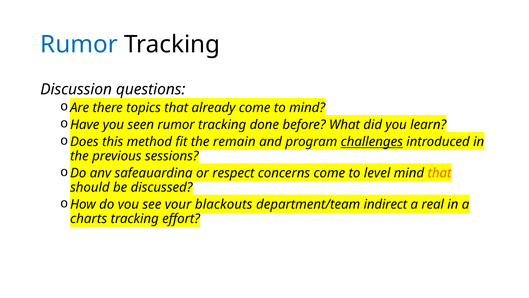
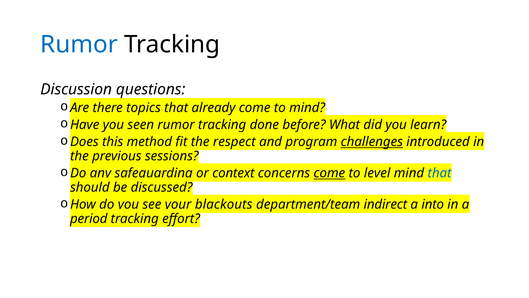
remain: remain -> respect (234, 142)
respect: respect -> context (233, 173)
come underline: none -> present (329, 173)
that colour: orange -> blue (440, 173)
real: real -> into (433, 204)
charts: charts -> period (89, 219)
